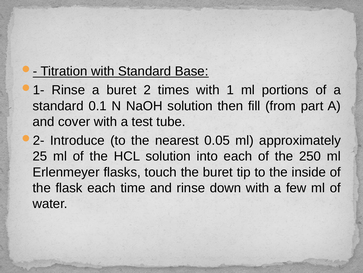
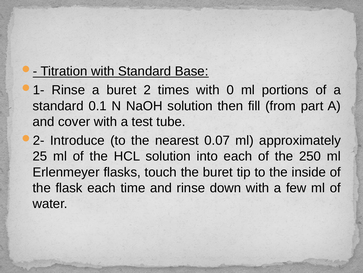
1: 1 -> 0 (230, 90)
0.05: 0.05 -> 0.07 (217, 140)
